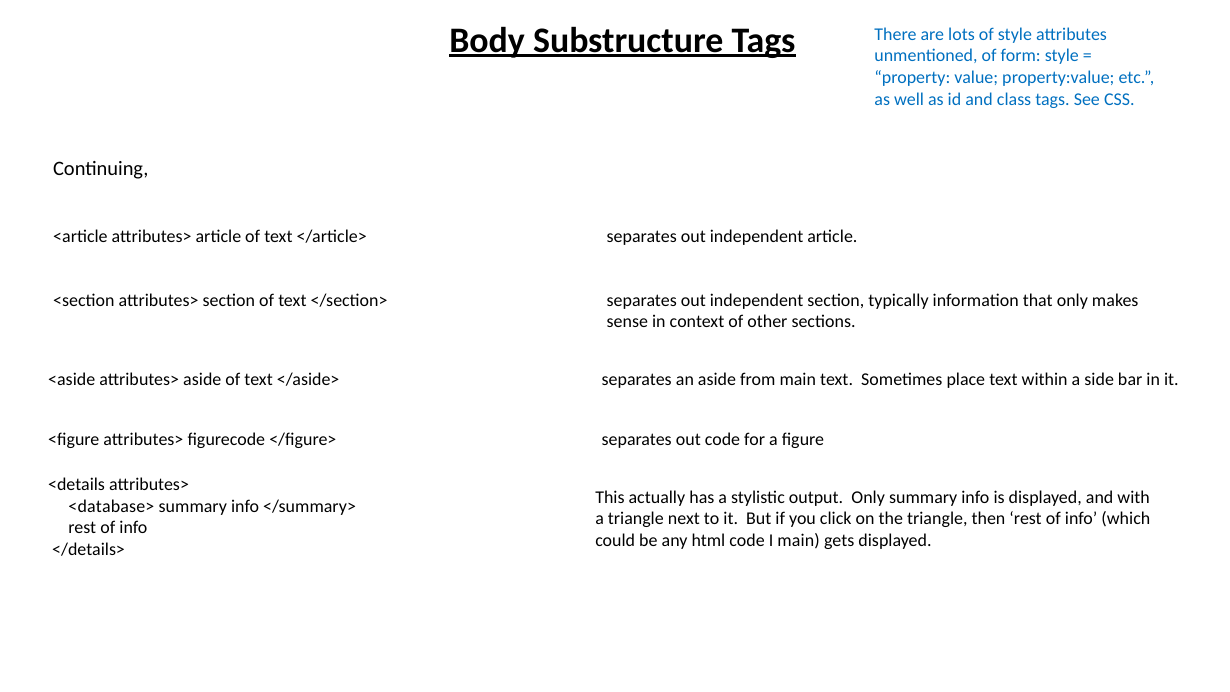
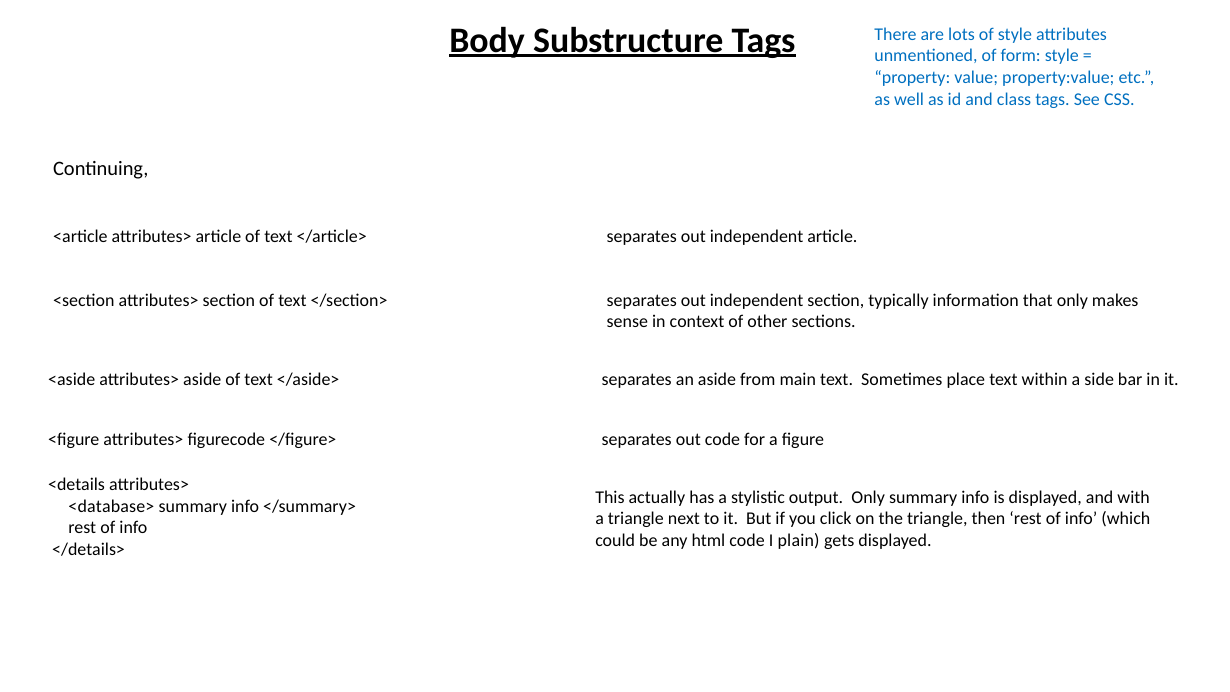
I main: main -> plain (799, 540)
